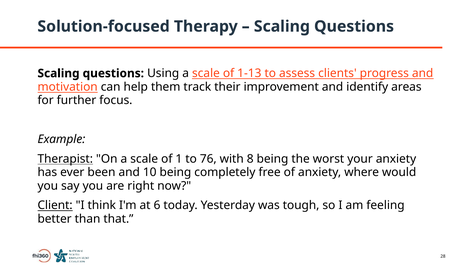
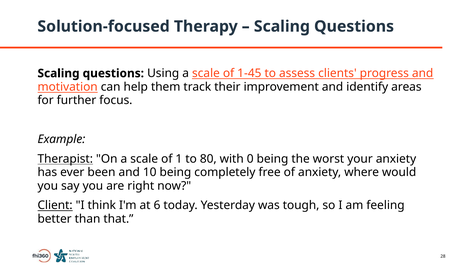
1-13: 1-13 -> 1-45 (249, 73)
76: 76 -> 80 (208, 159)
8: 8 -> 0 (250, 159)
